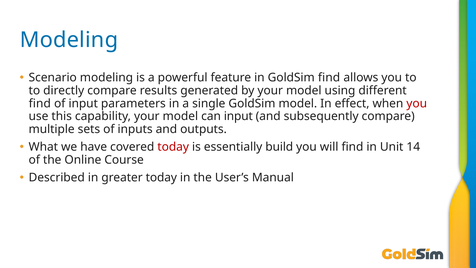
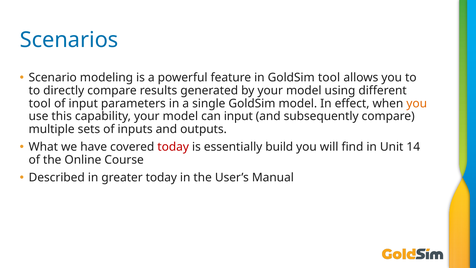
Modeling: Modeling -> Scenarios (69, 40)
GoldSim find: find -> tool (329, 78)
find: find -> tool (40, 103)
you colour: red -> orange (417, 103)
